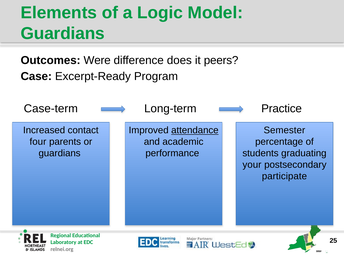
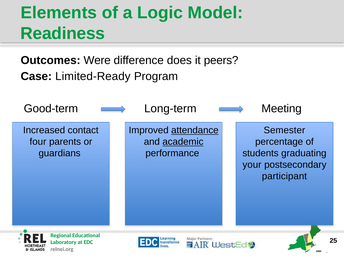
Guardians: Guardians -> Readiness (63, 33)
Excerpt-Ready: Excerpt-Ready -> Limited-Ready (93, 76)
Case-term: Case-term -> Good-term (51, 108)
Practice: Practice -> Meeting (282, 108)
academic underline: none -> present (183, 142)
participate: participate -> participant (284, 176)
